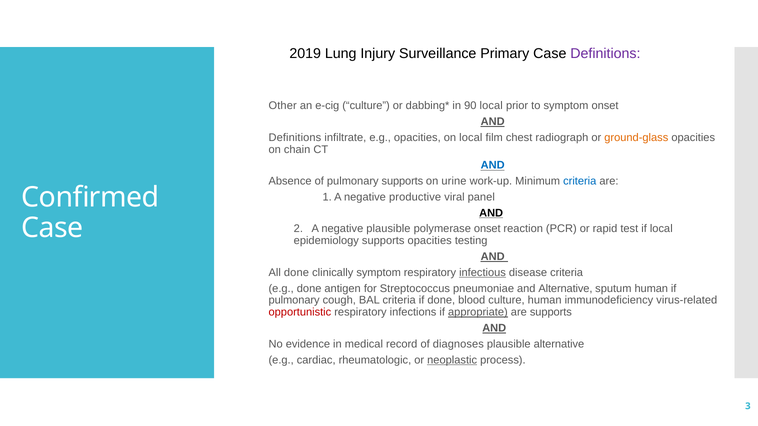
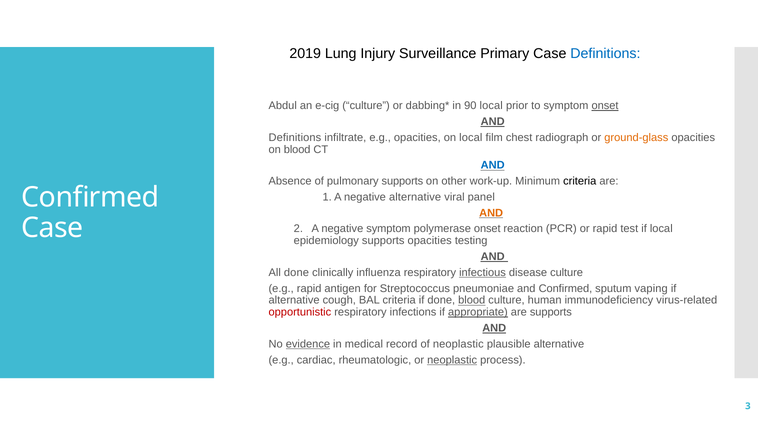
Definitions colour: purple -> blue (605, 54)
Other: Other -> Abdul (283, 106)
onset underline: none -> present (605, 106)
on chain: chain -> blood (297, 150)
urine: urine -> other (454, 181)
criteria colour: blue -> black (580, 181)
negative productive: productive -> alternative (415, 197)
AND colour: black -> orange (491, 213)
negative plausible: plausible -> symptom (388, 229)
clinically symptom: symptom -> influenza (379, 273)
disease criteria: criteria -> culture (567, 273)
e.g done: done -> rapid (309, 289)
and Alternative: Alternative -> Confirmed (565, 289)
sputum human: human -> vaping (651, 289)
pulmonary: pulmonary -> alternative (294, 301)
blood underline: none -> present (472, 301)
evidence underline: none -> present (308, 344)
of diagnoses: diagnoses -> neoplastic (458, 344)
